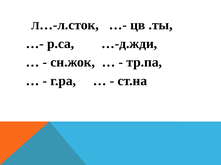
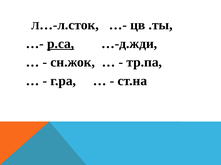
р.са underline: none -> present (61, 44)
